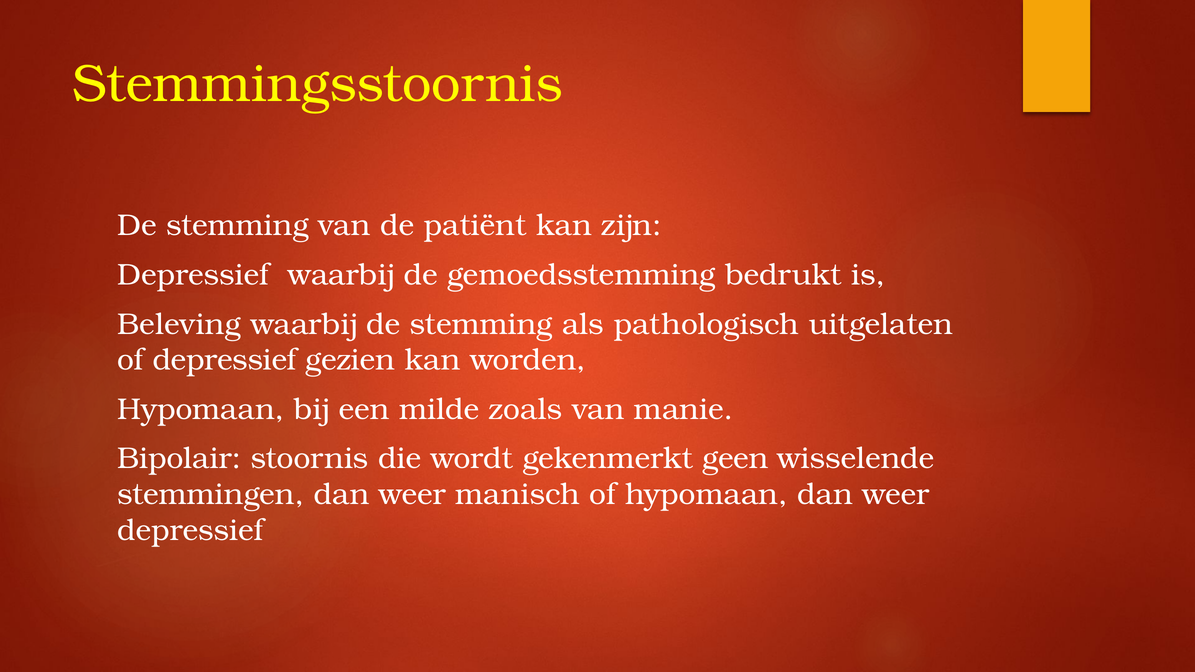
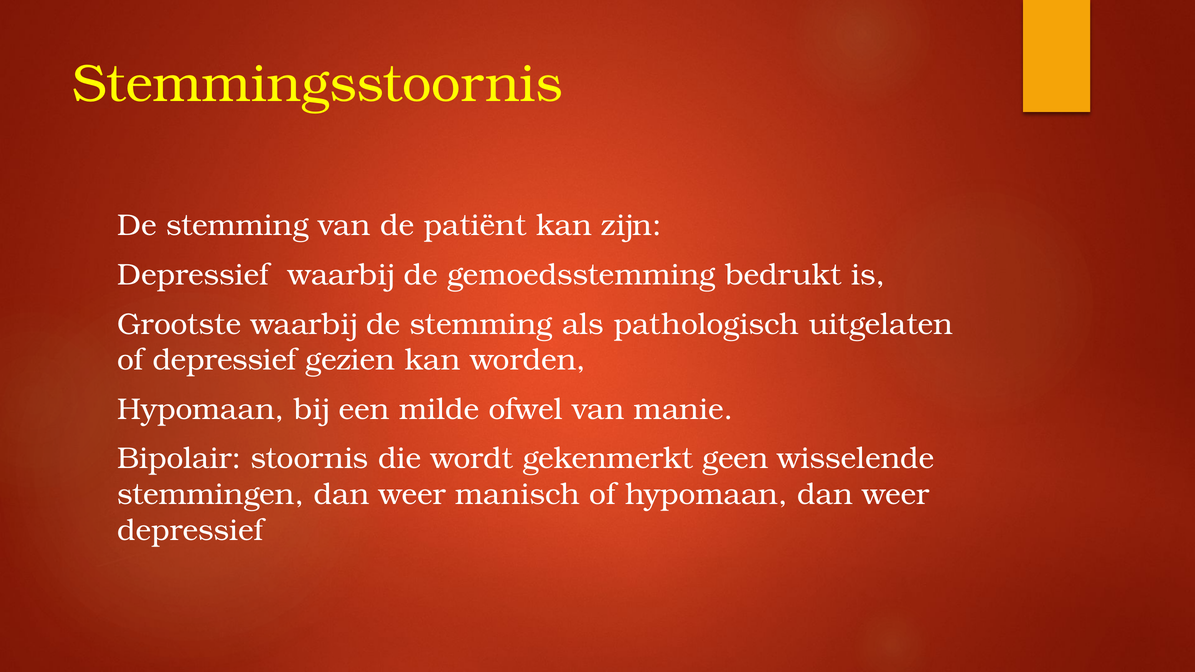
Beleving: Beleving -> Grootste (179, 324)
zoals: zoals -> ofwel (526, 409)
